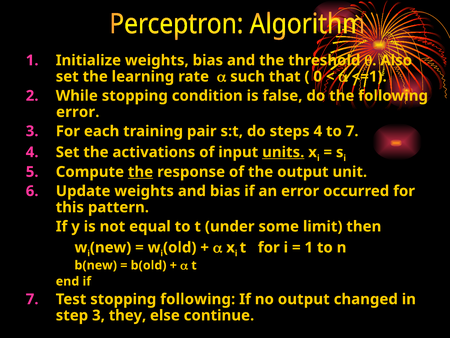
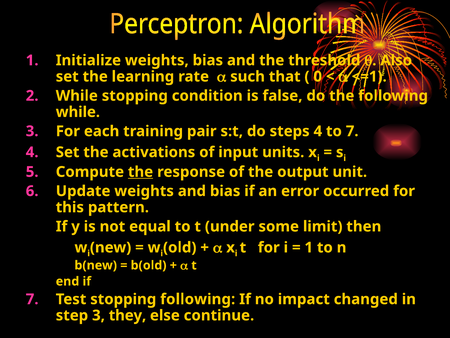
error: error -> while (78, 112)
units underline: present -> none (283, 152)
no output: output -> impact (304, 299)
